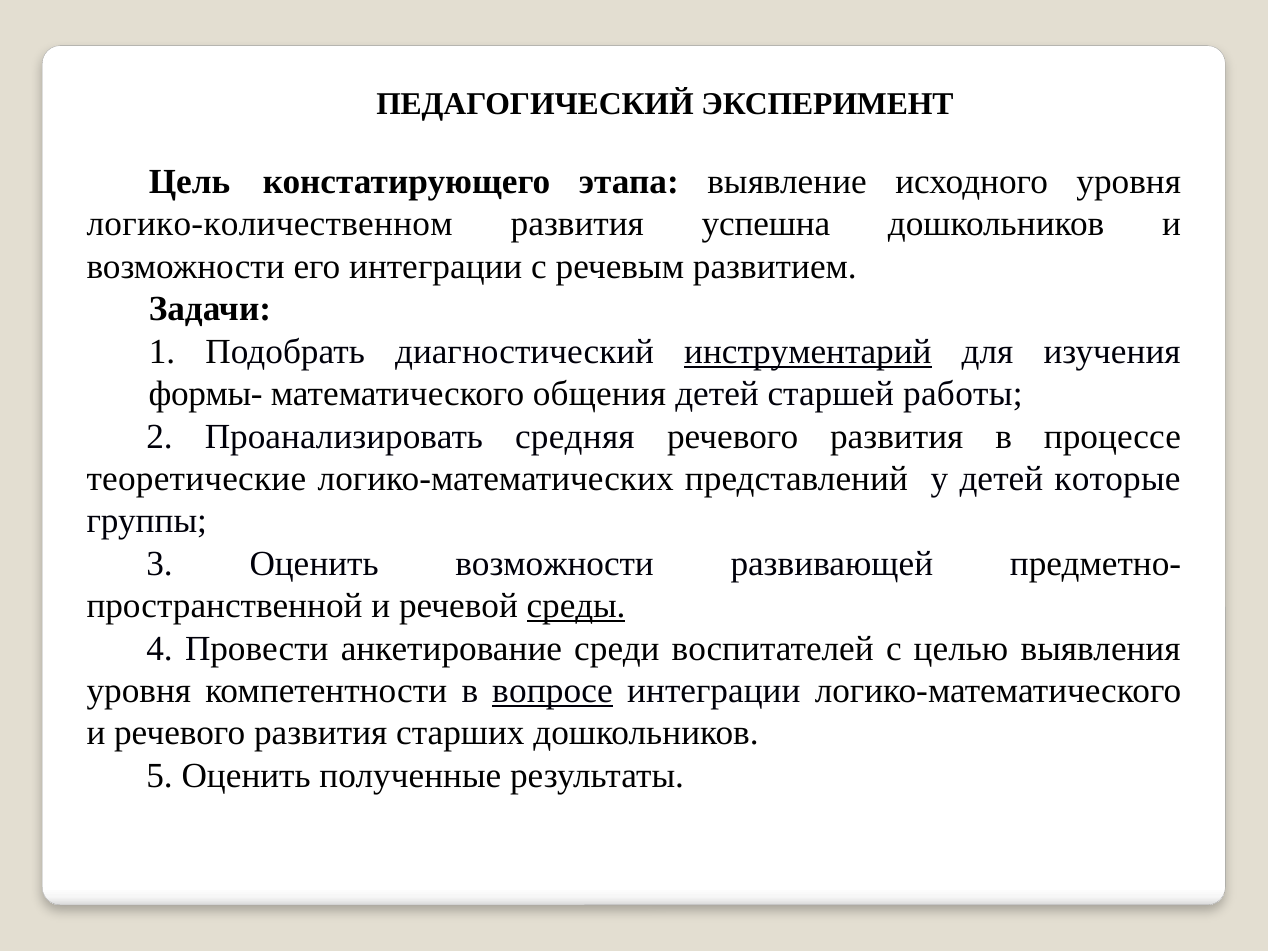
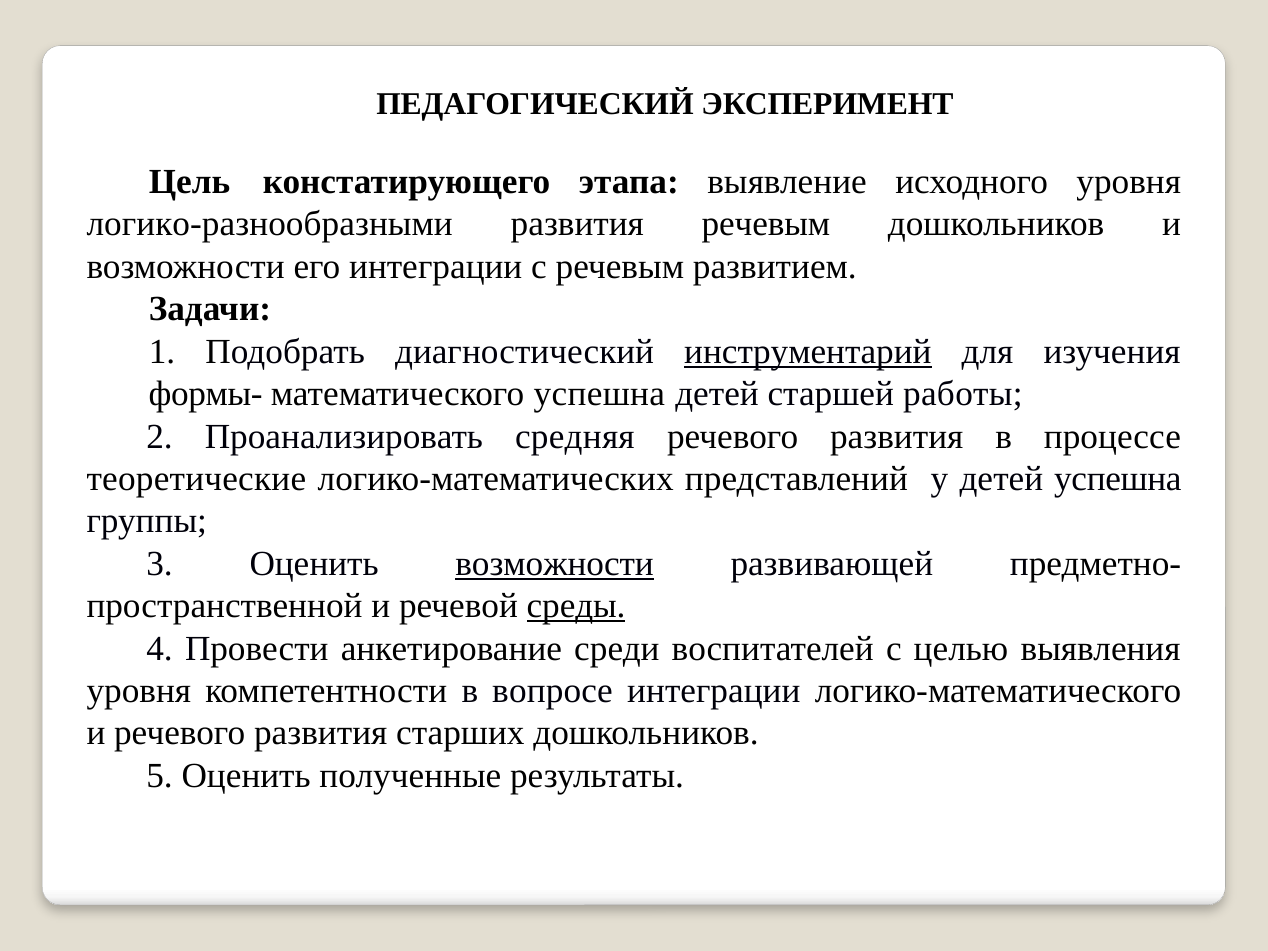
логико-количественном: логико-количественном -> логико-разнообразными (270, 224)
развития успешна: успешна -> речевым (766, 224)
математического общения: общения -> успешна (599, 394)
детей которые: которые -> успешна (1118, 479)
возможности underline: none -> present (555, 564)
вопросе underline: present -> none (553, 691)
